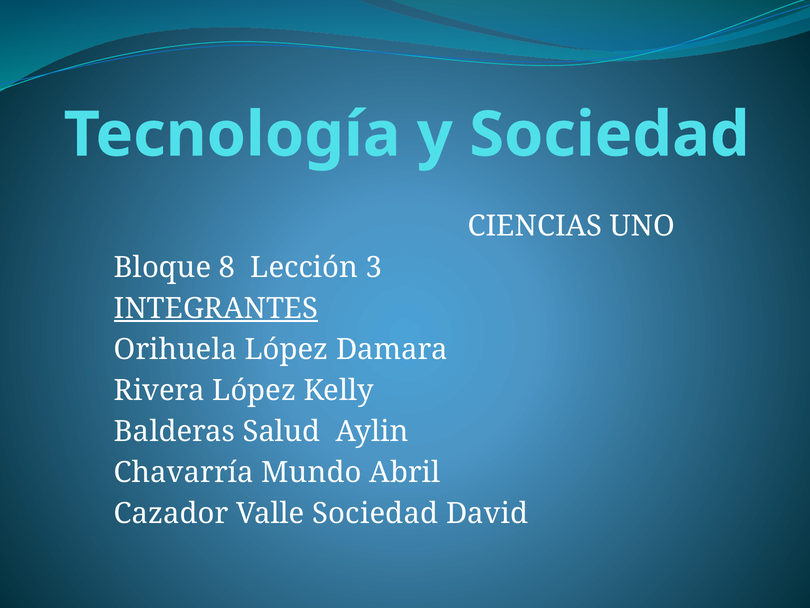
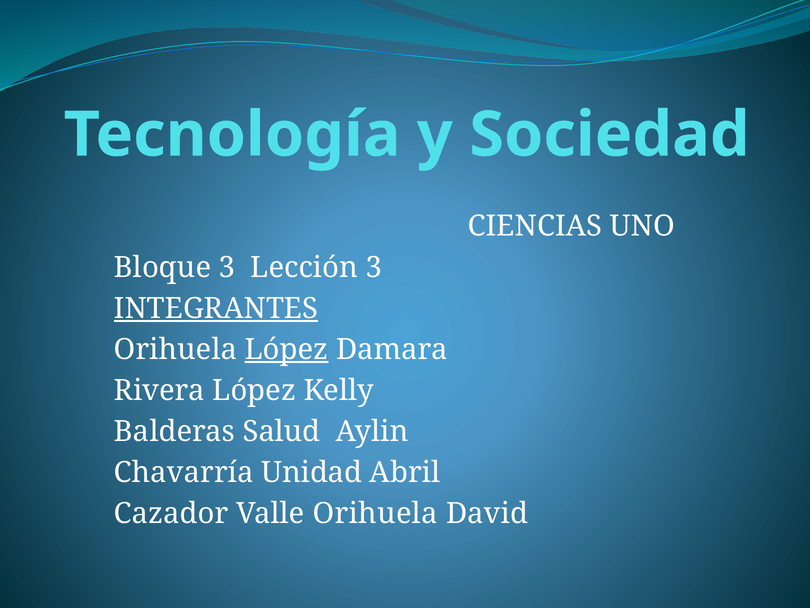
Bloque 8: 8 -> 3 (227, 267)
López underline: none -> present (287, 349)
Mundo: Mundo -> Unidad (312, 472)
Valle Sociedad: Sociedad -> Orihuela (375, 513)
